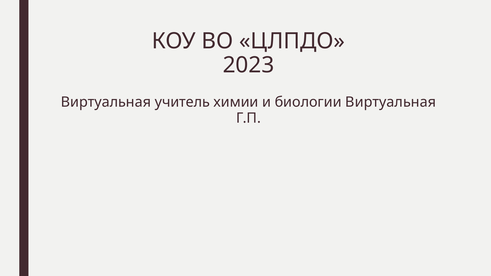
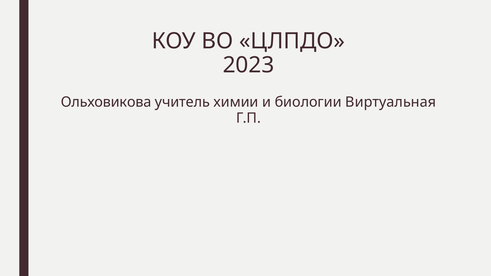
Виртуальная: Виртуальная -> Ольховикова (106, 102)
